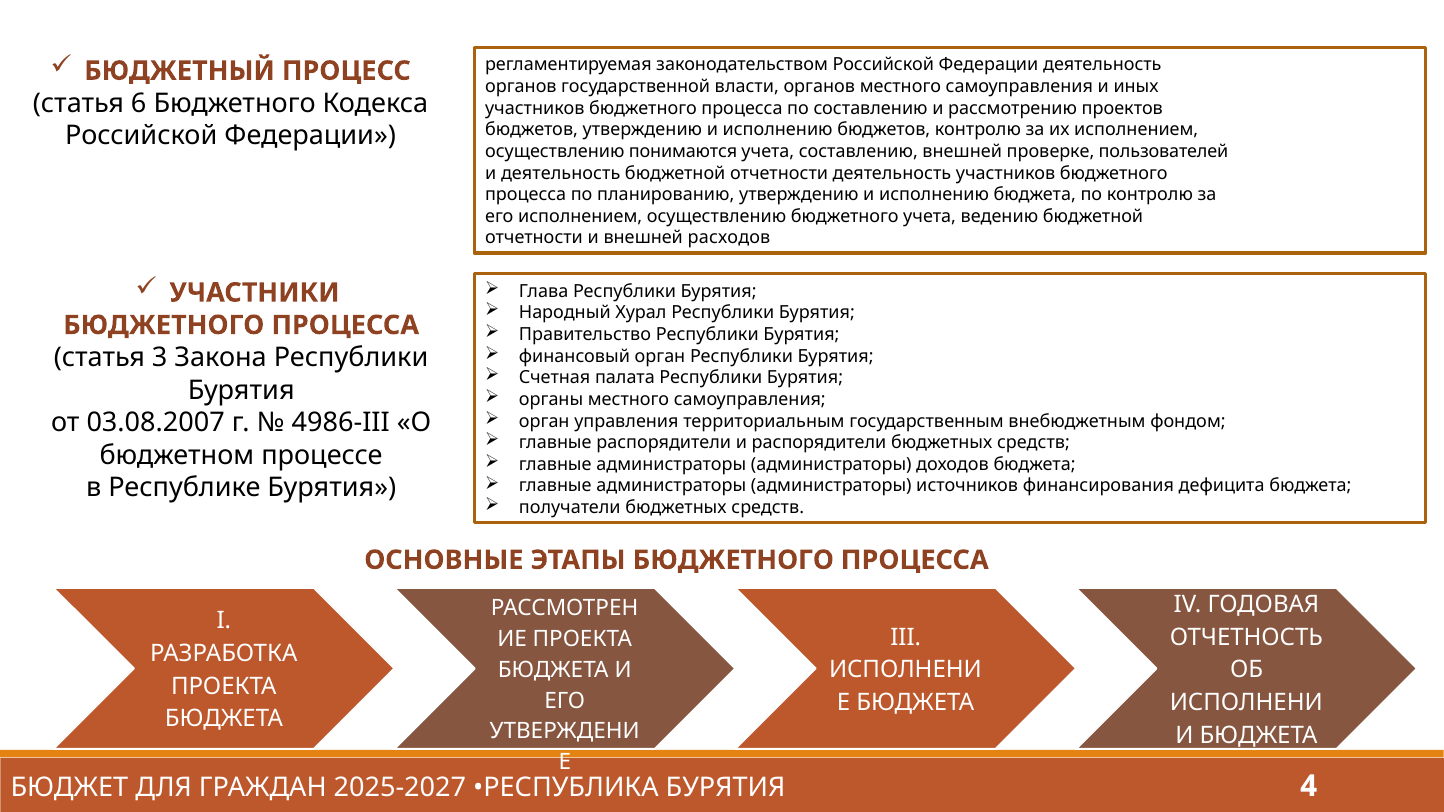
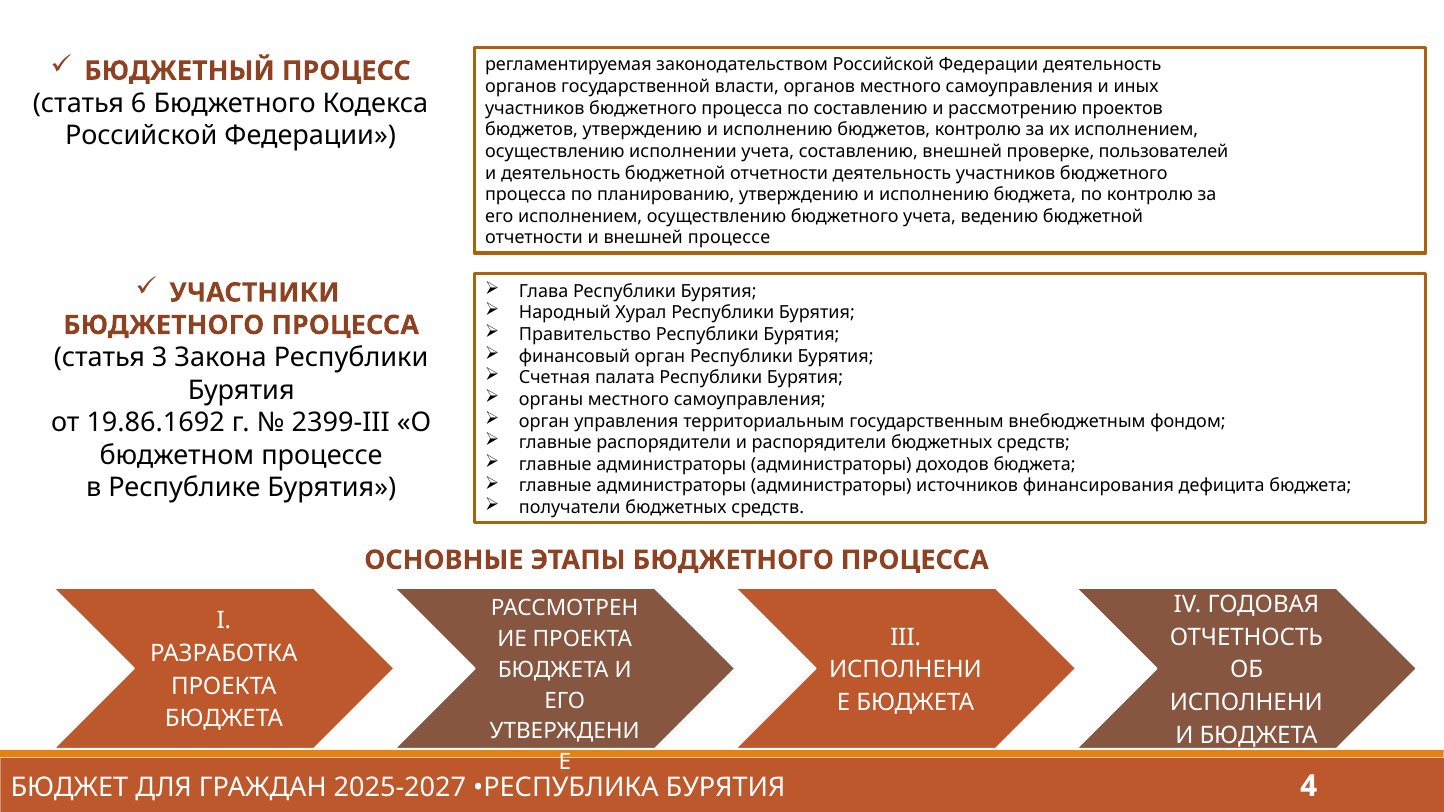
понимаются: понимаются -> исполнении (683, 151)
внешней расходов: расходов -> процессе (729, 238)
03.08.2007: 03.08.2007 -> 19.86.1692 (156, 423)
4986-III: 4986-III -> 2399-III (341, 423)
